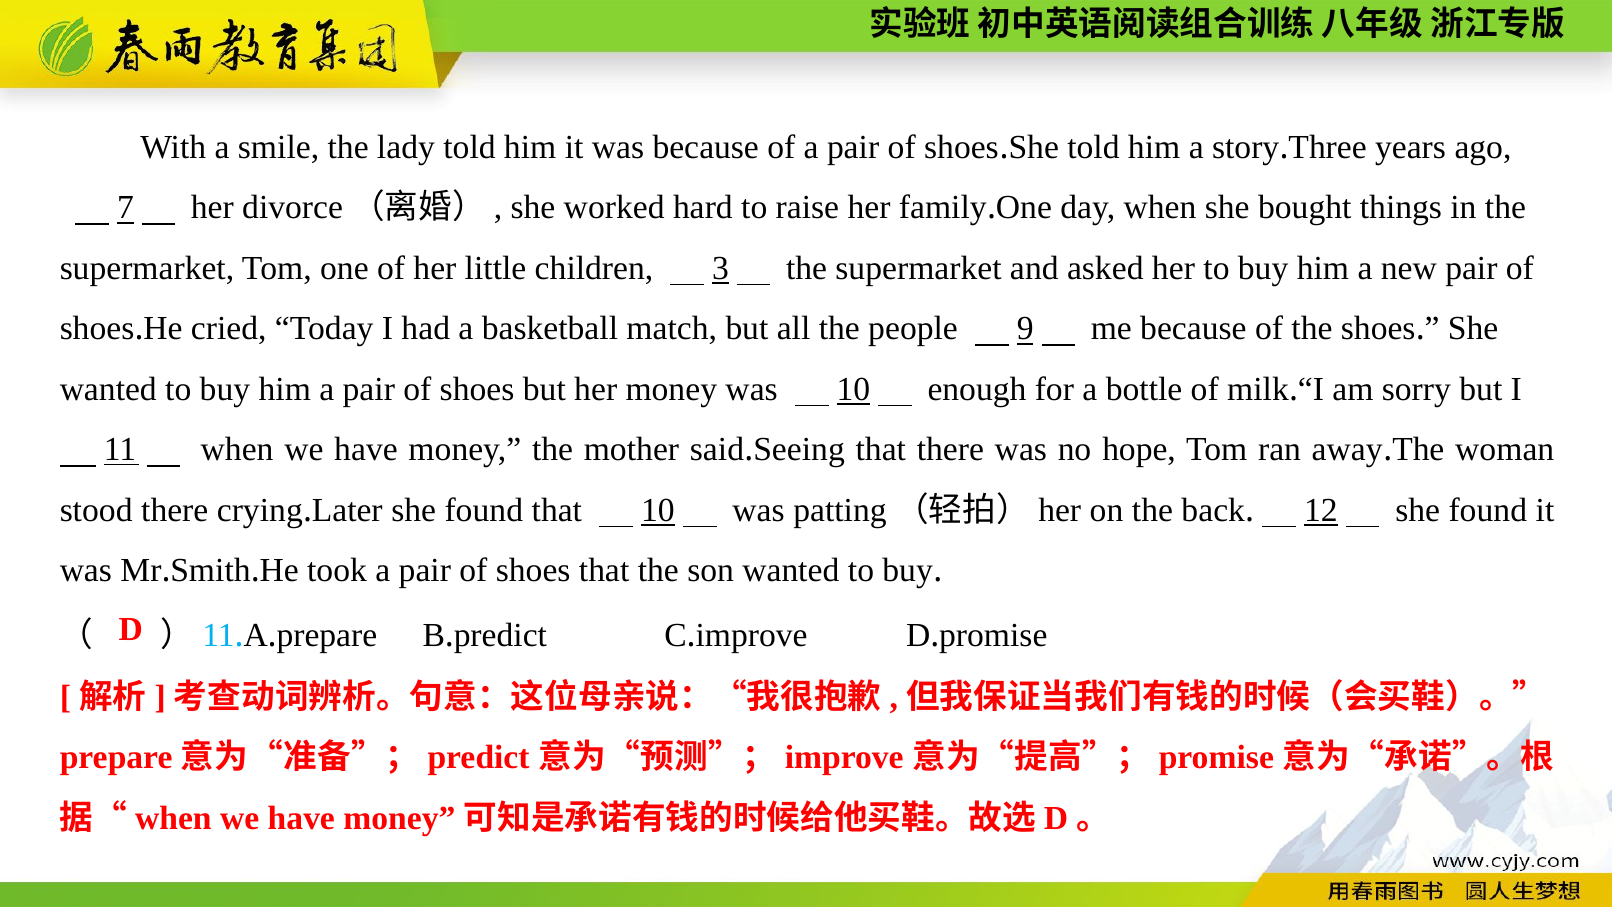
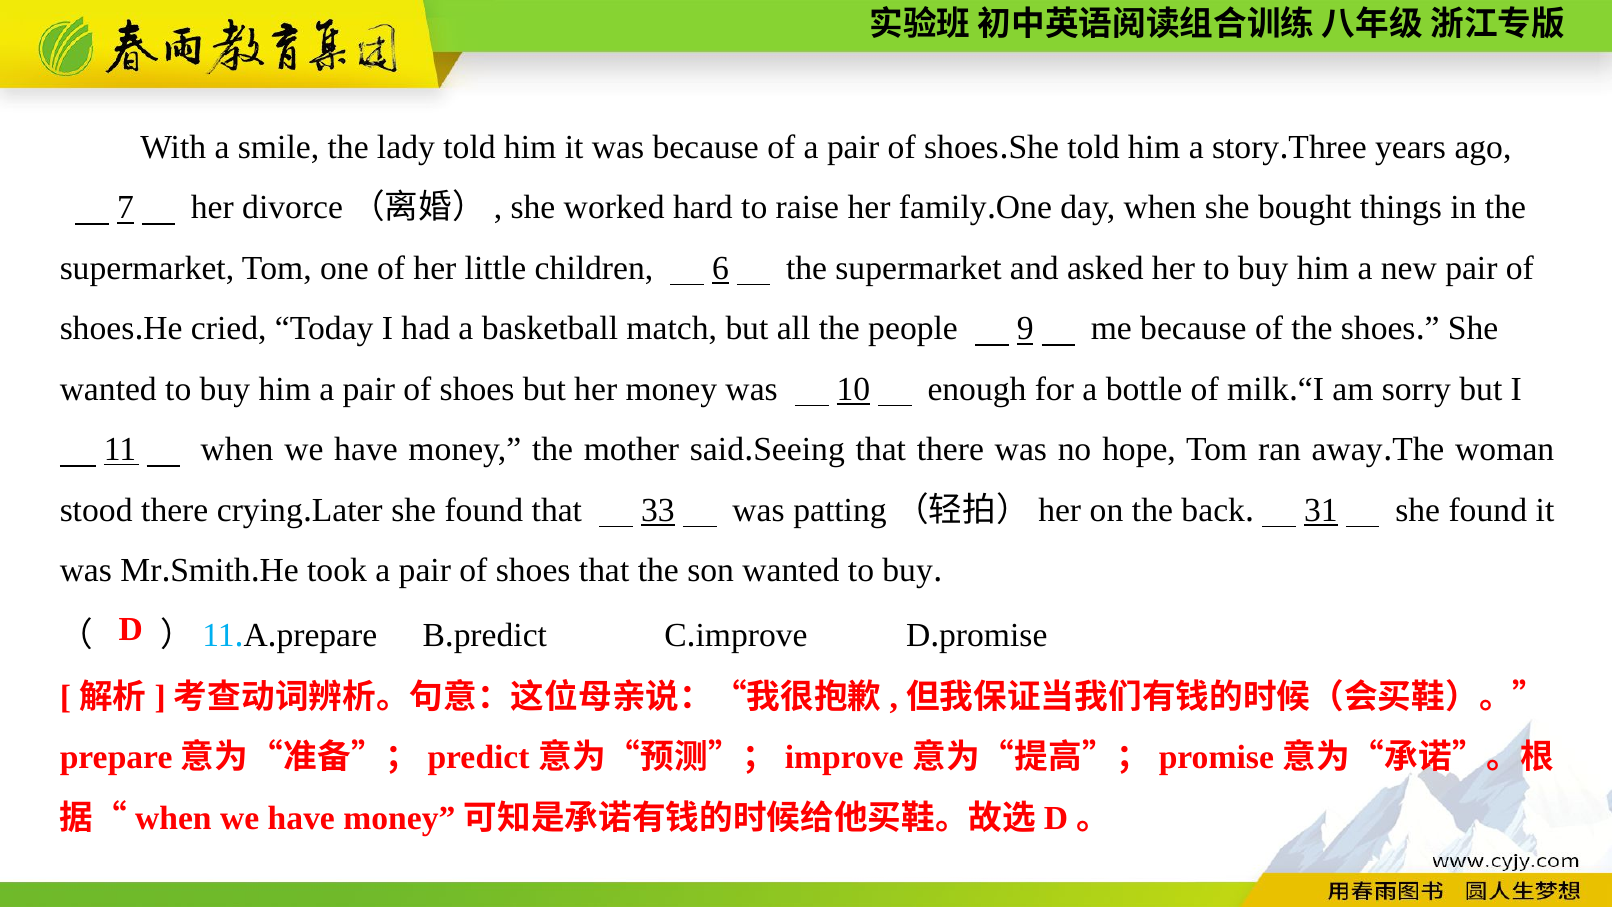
3: 3 -> 6 (721, 268)
that 10: 10 -> 33 (658, 510)
12: 12 -> 31 (1321, 510)
